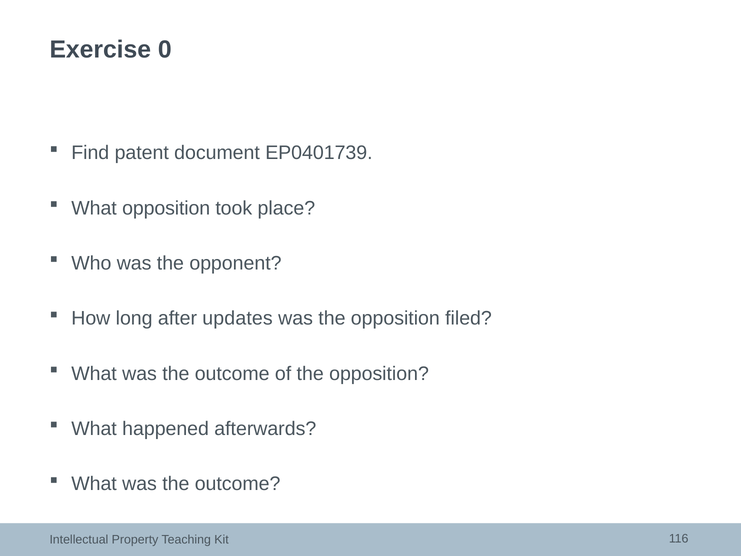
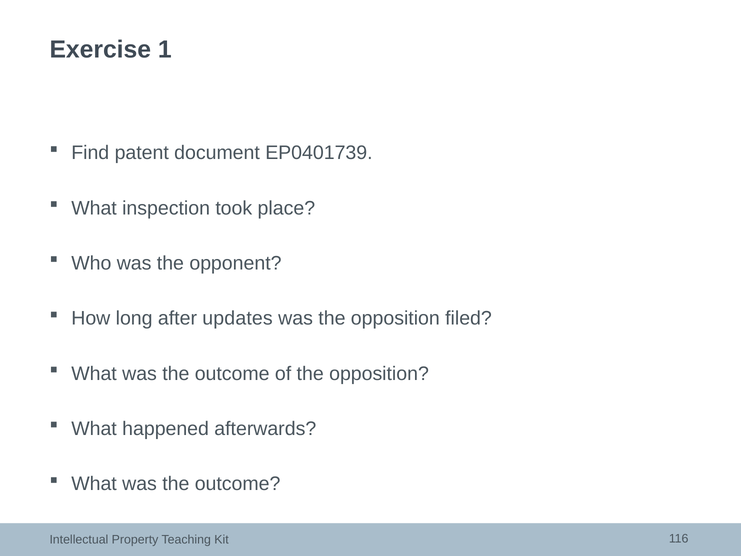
0: 0 -> 1 (165, 49)
What opposition: opposition -> inspection (166, 208)
